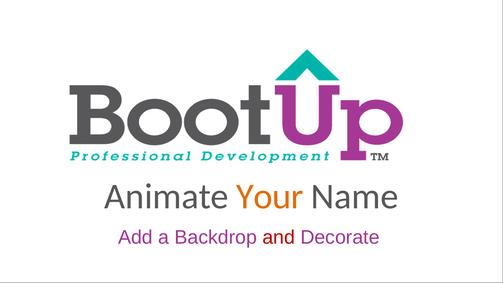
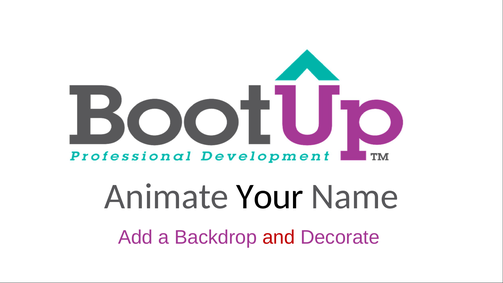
Your colour: orange -> black (270, 197)
